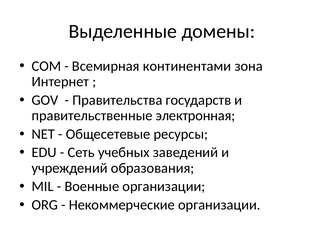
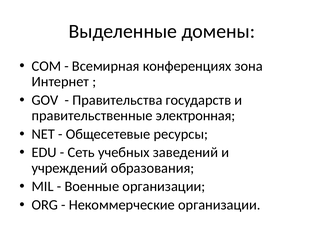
континентами: континентами -> конференциях (187, 66)
